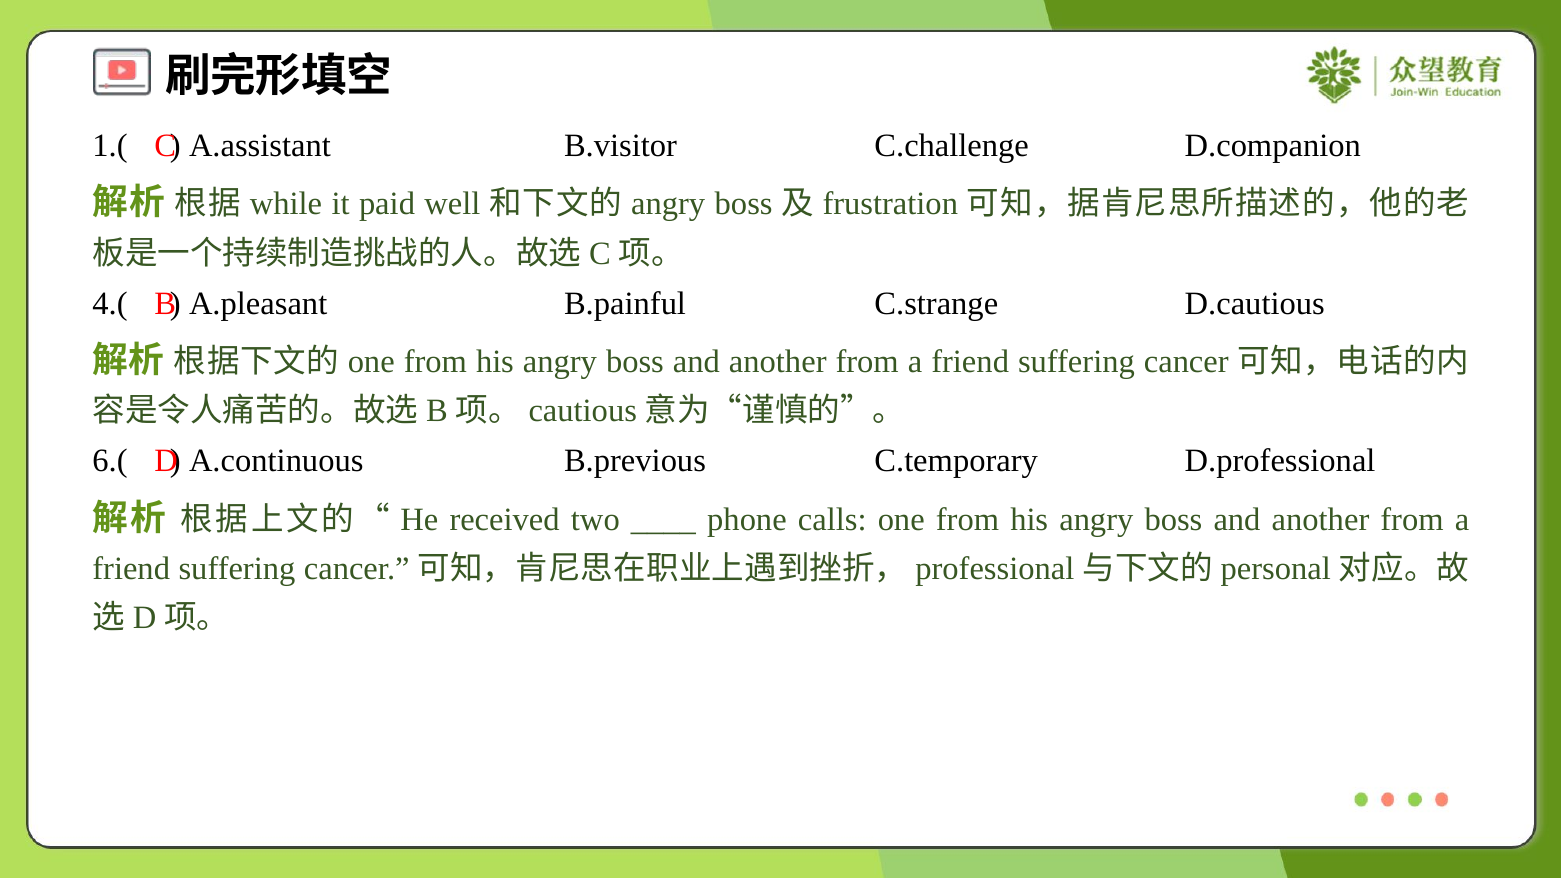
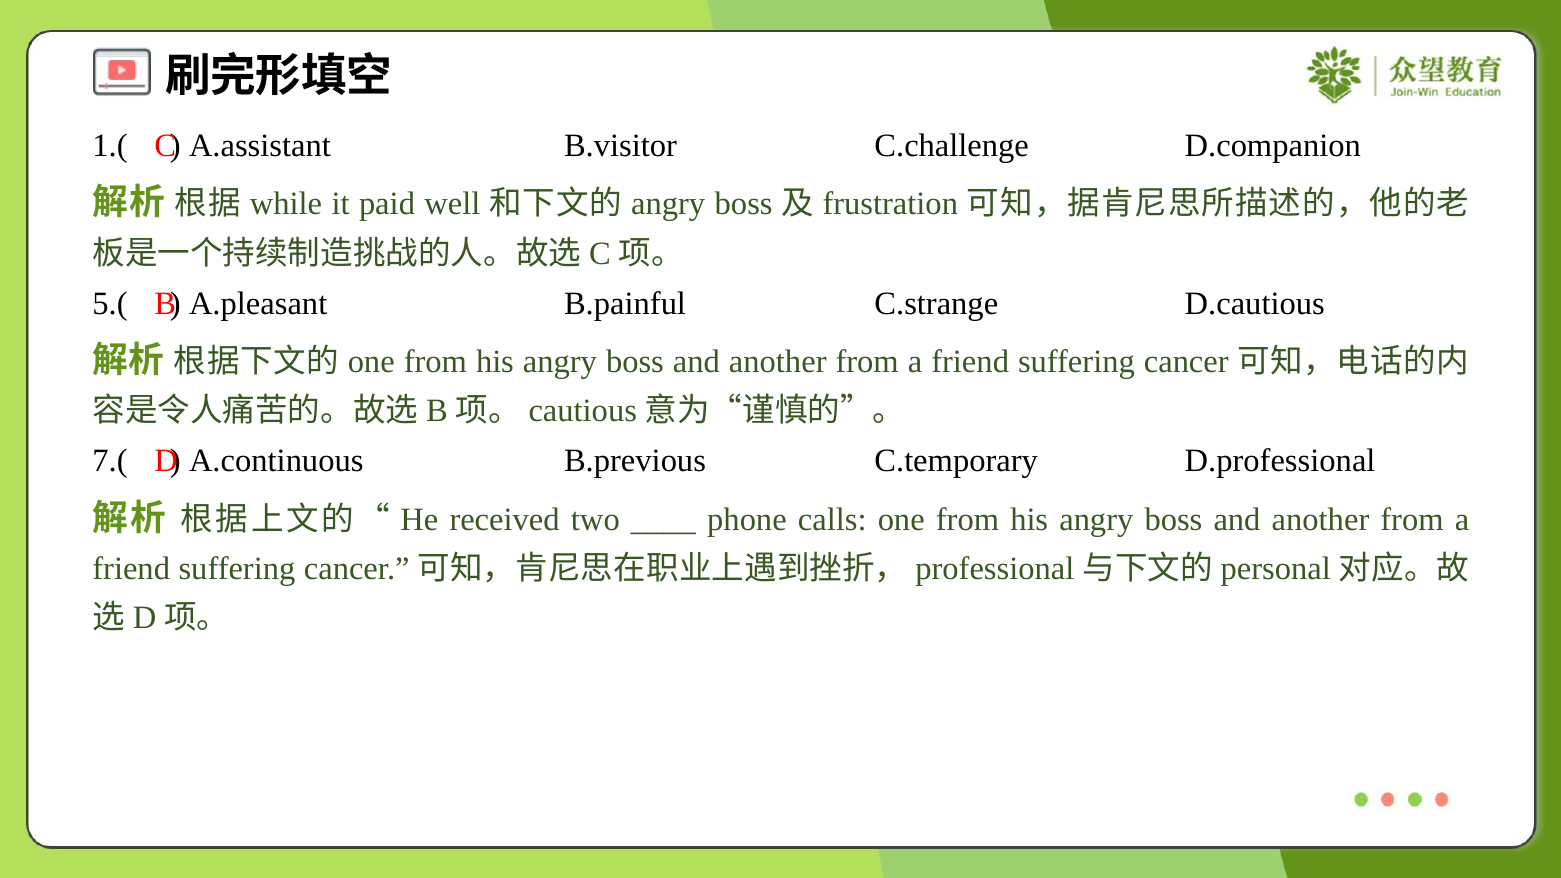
4.(: 4.( -> 5.( (110, 303)
6.(: 6.( -> 7.( (110, 461)
